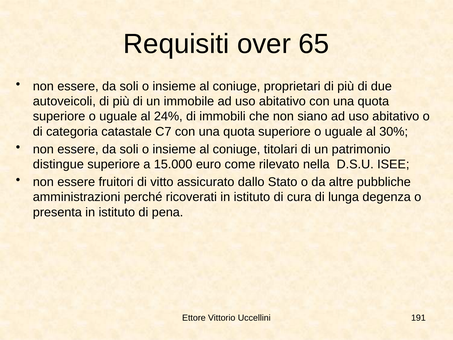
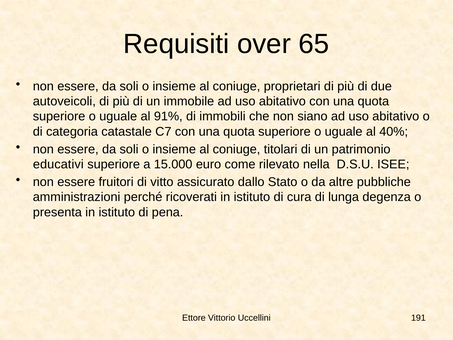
24%: 24% -> 91% (168, 116)
30%: 30% -> 40% (394, 132)
distingue: distingue -> educativi (58, 164)
